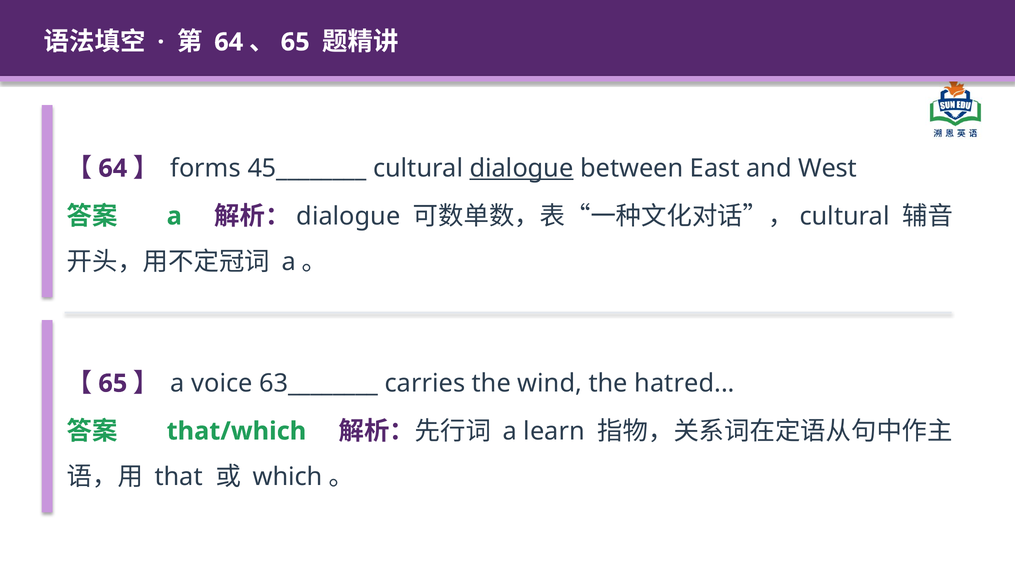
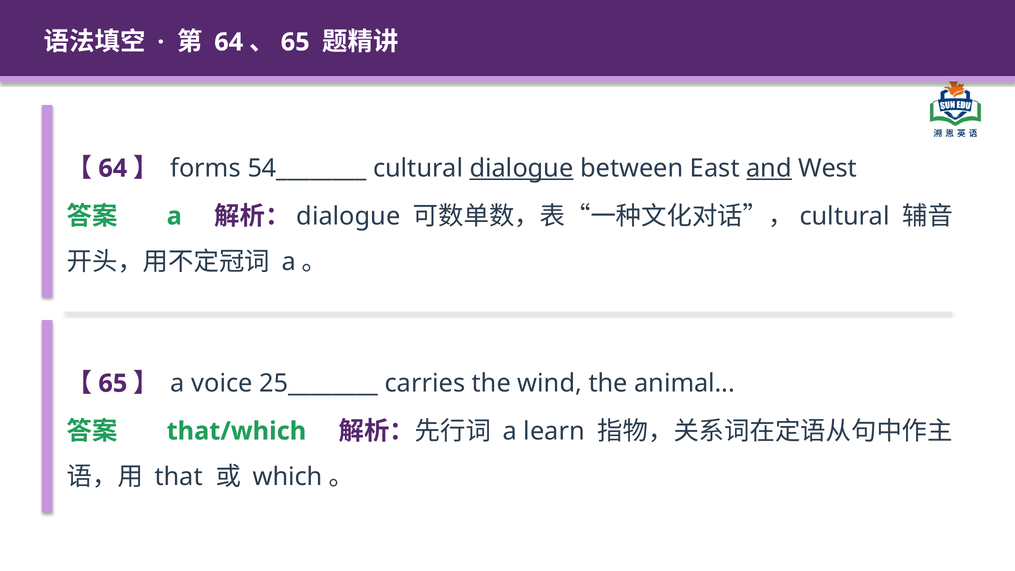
45________: 45________ -> 54________ (307, 168)
and underline: none -> present (769, 168)
63________: 63________ -> 25________ (319, 383)
hatred: hatred -> animal (685, 383)
